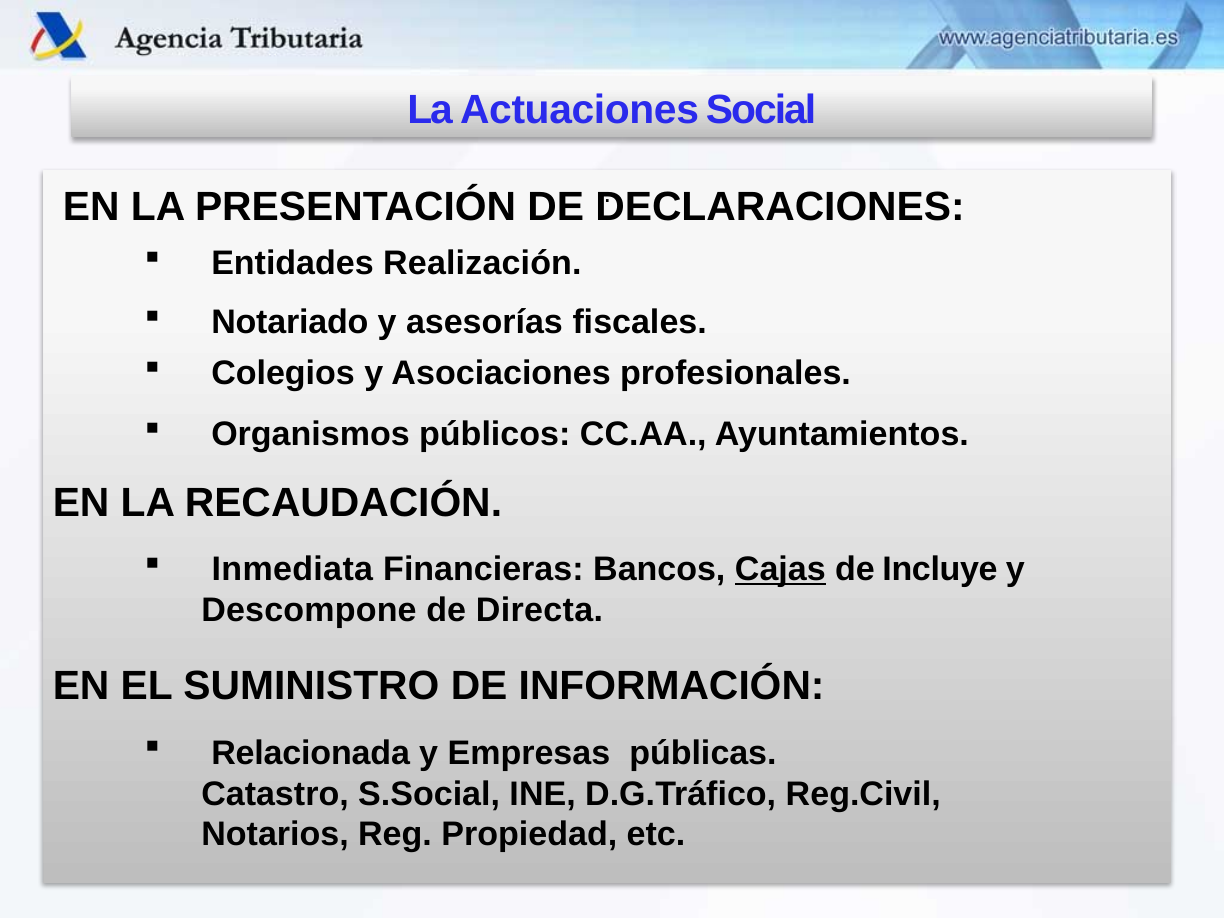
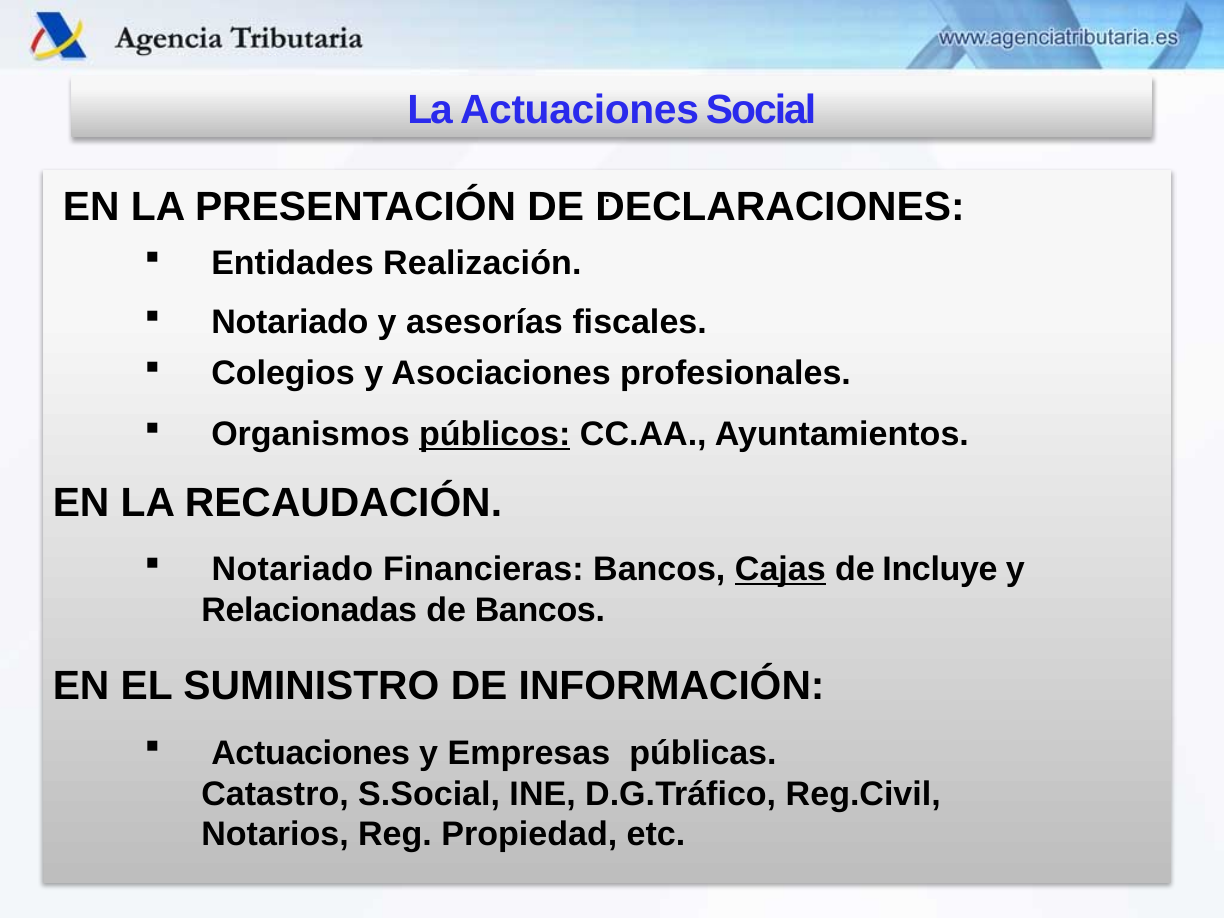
públicos underline: none -> present (495, 435)
Inmediata: Inmediata -> Notariado (292, 569)
Descompone: Descompone -> Relacionadas (309, 610)
de Directa: Directa -> Bancos (540, 610)
Relacionada: Relacionada -> Actuaciones (311, 753)
